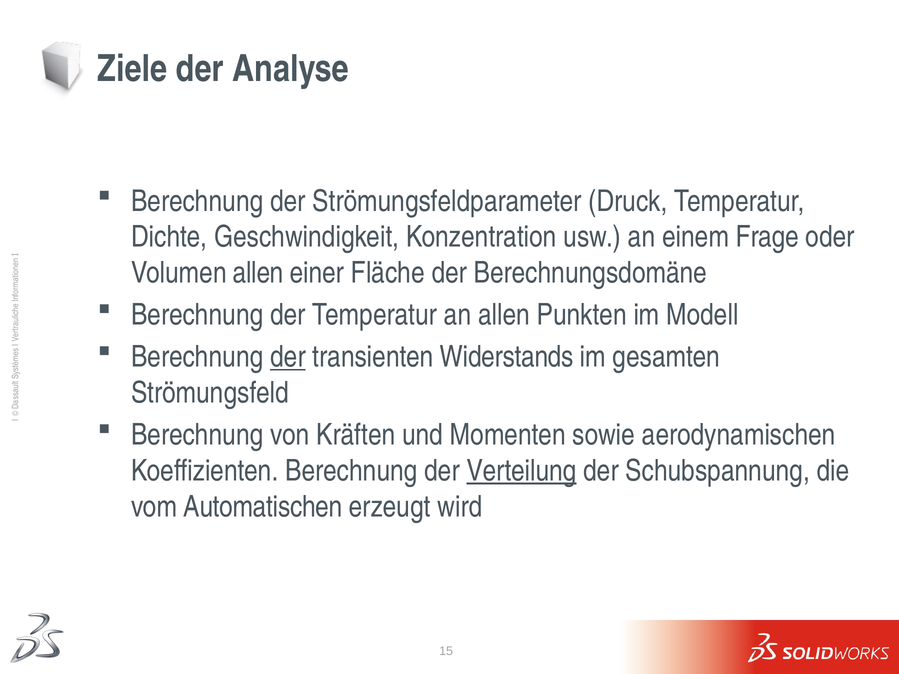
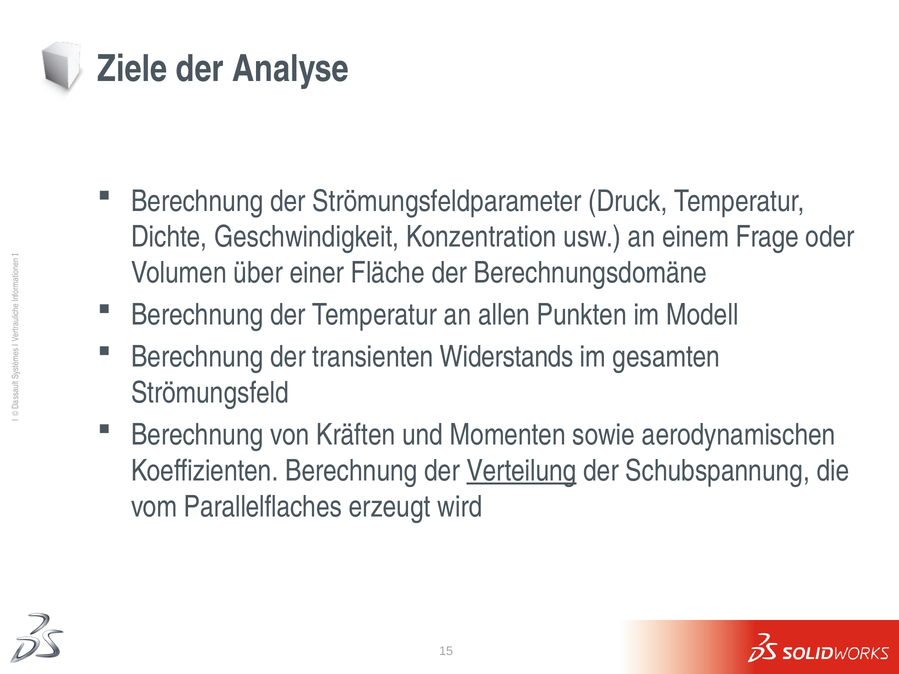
Volumen allen: allen -> über (258, 273)
der underline: present -> none (288, 357)
Automatischen: Automatischen -> Parallelflaches (263, 507)
